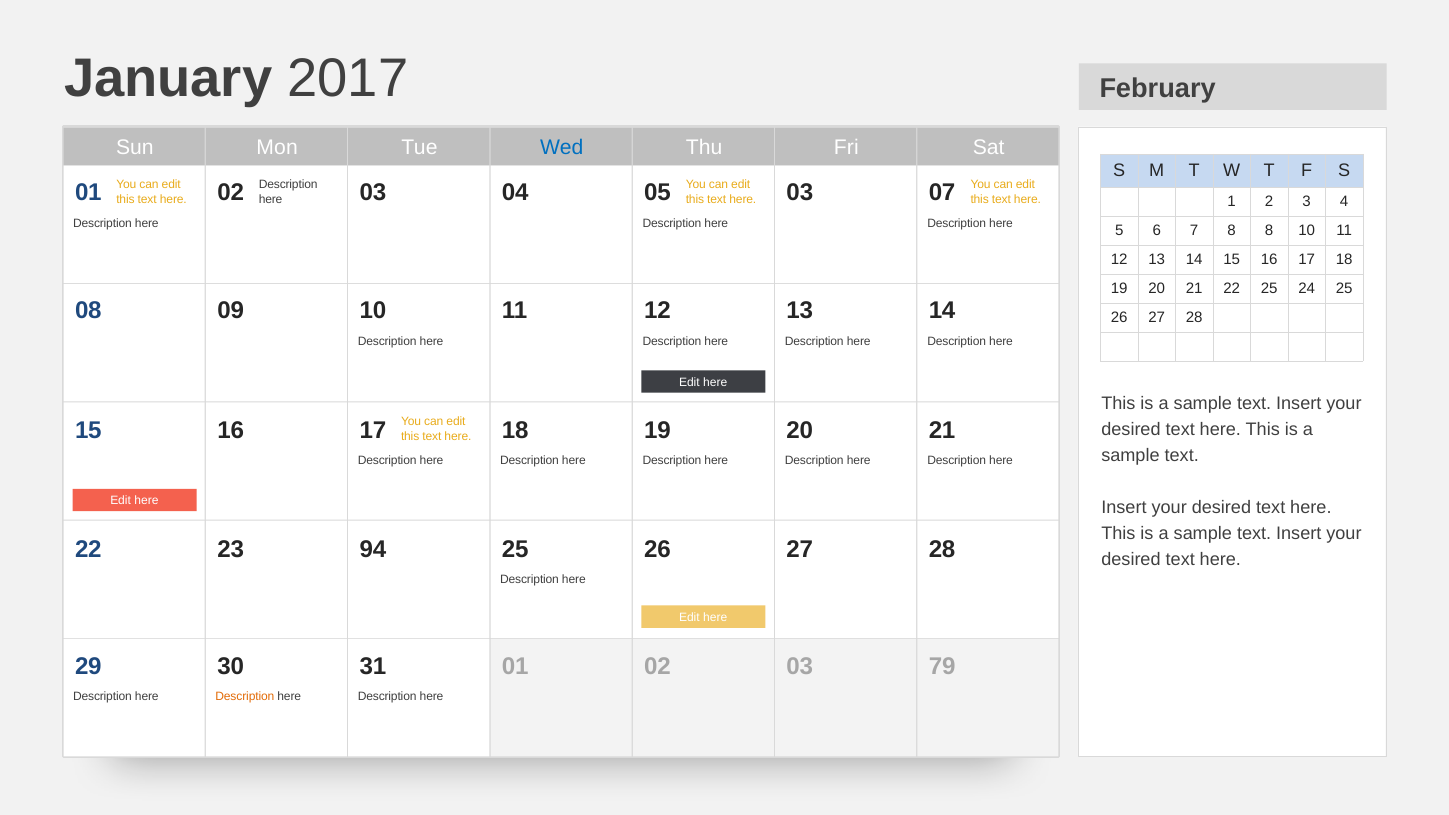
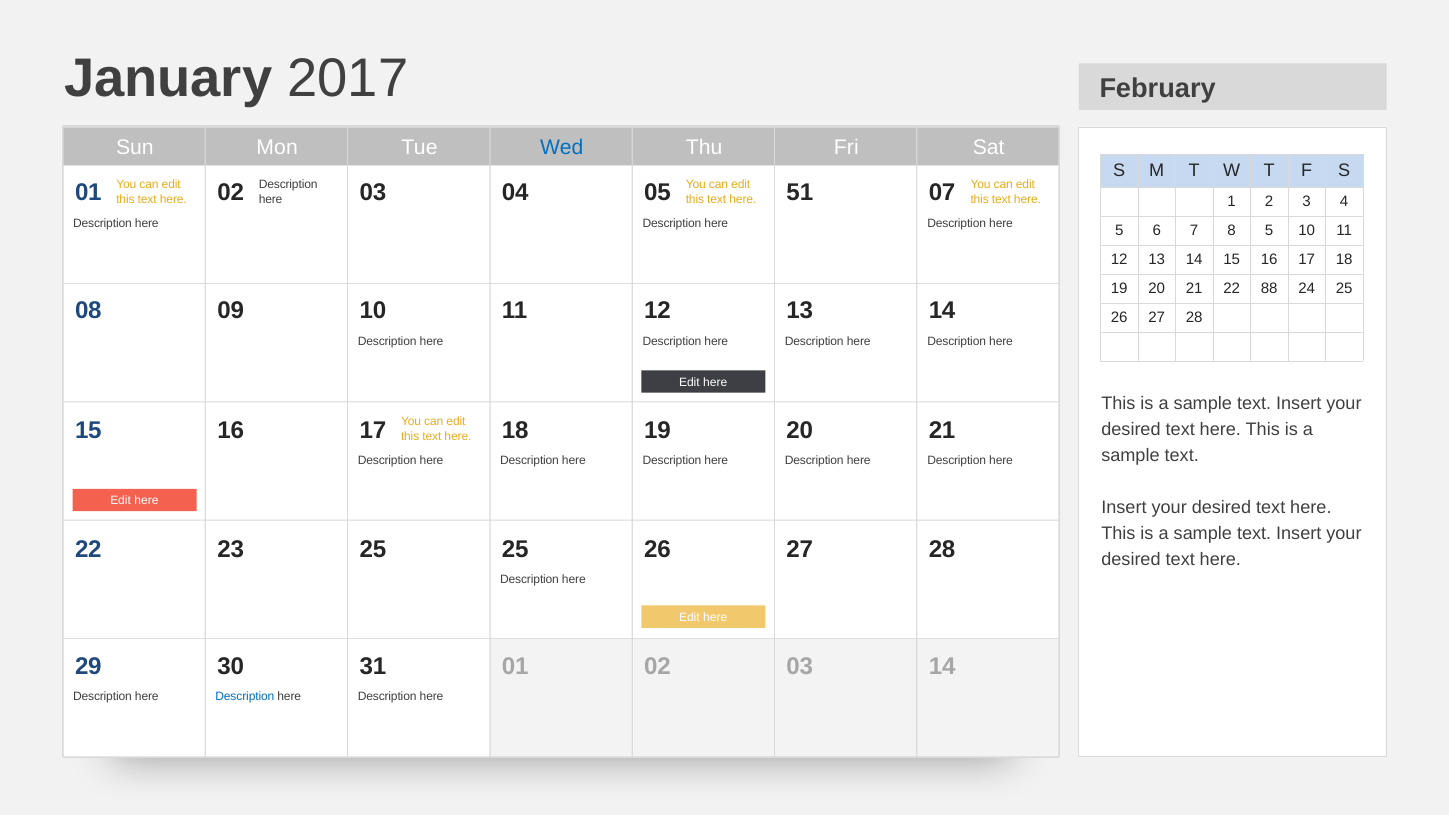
05 03: 03 -> 51 (800, 193)
8 8: 8 -> 5 (1269, 231)
22 25: 25 -> 88 (1269, 289)
23 94: 94 -> 25 (373, 549)
03 79: 79 -> 14 (942, 667)
Description colour: orange -> blue (245, 697)
